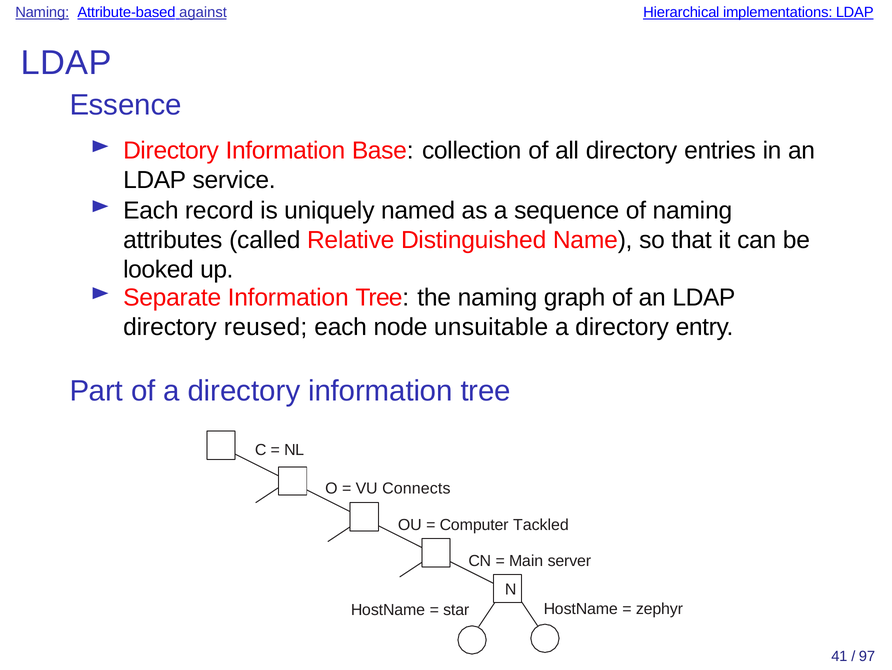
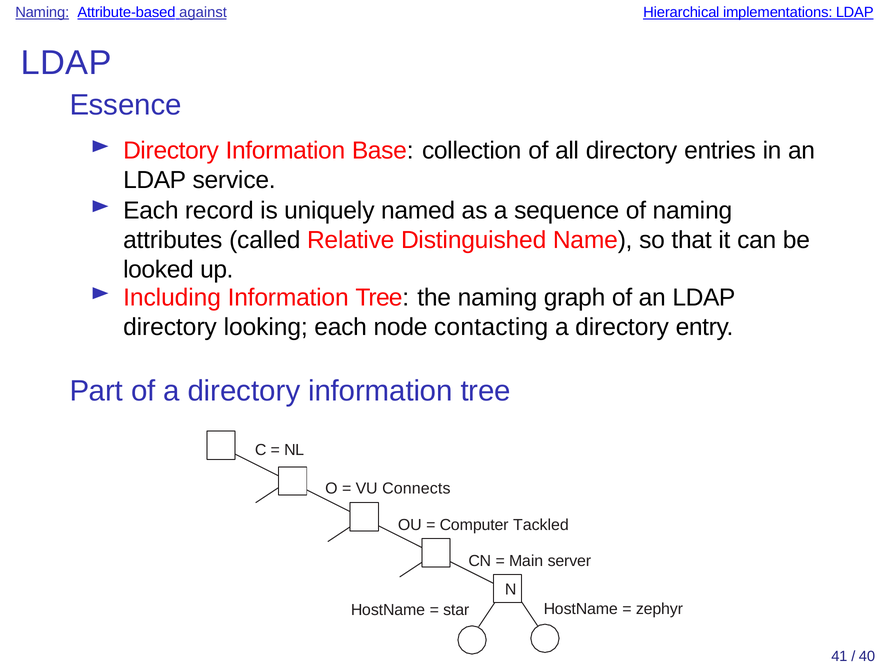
Separate: Separate -> Including (172, 297)
reused: reused -> looking (266, 327)
unsuitable: unsuitable -> contacting (491, 327)
97: 97 -> 40 (867, 656)
